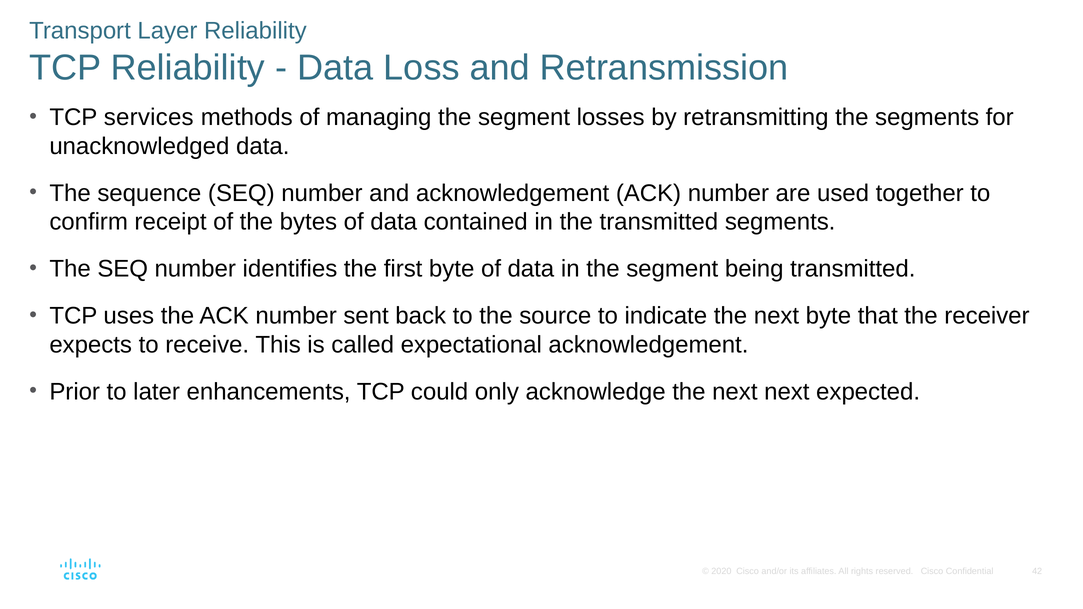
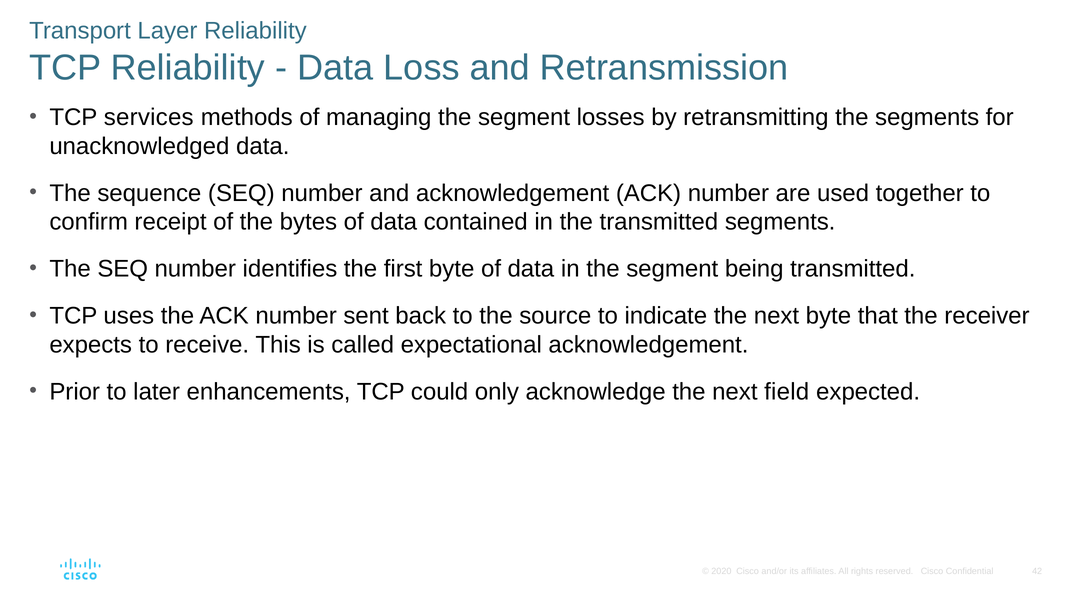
next next: next -> field (787, 392)
